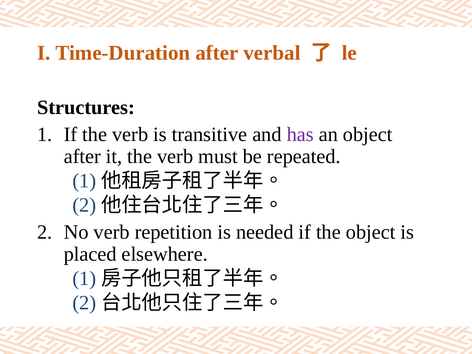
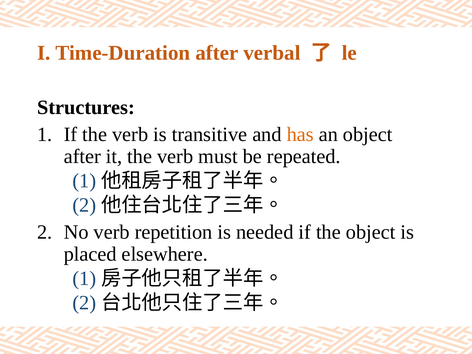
has colour: purple -> orange (300, 134)
